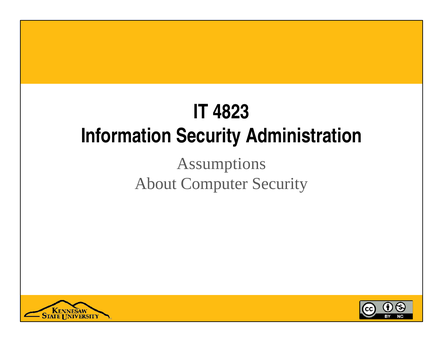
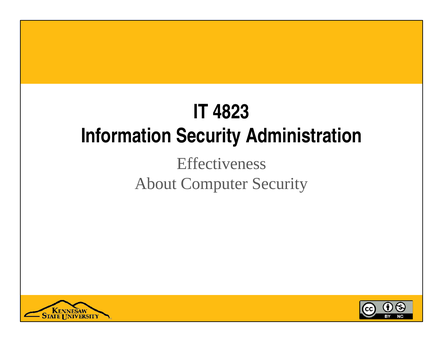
Assumptions: Assumptions -> Effectiveness (221, 164)
